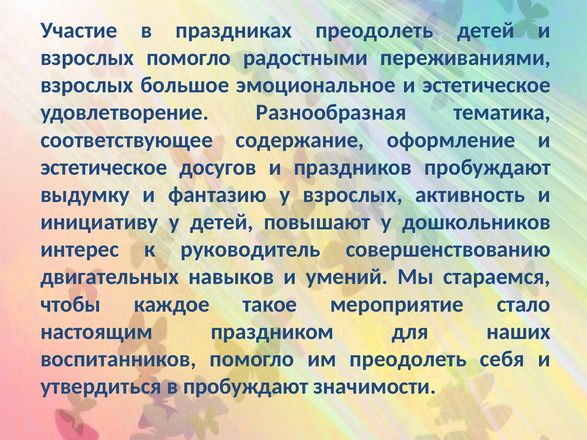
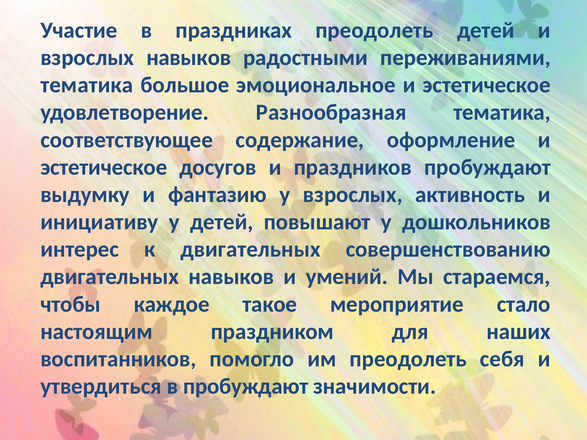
взрослых помогло: помогло -> навыков (189, 58)
взрослых: взрослых -> тематика (87, 85)
к руководитель: руководитель -> двигательных (251, 250)
